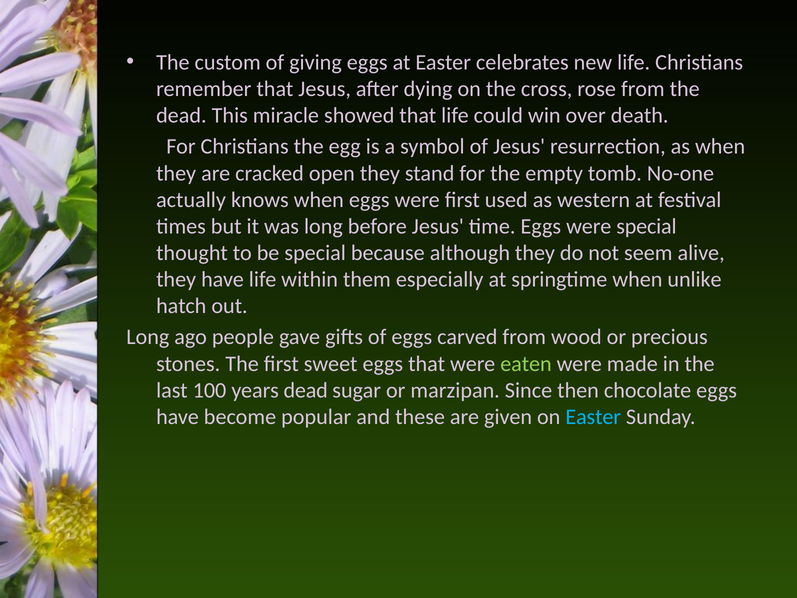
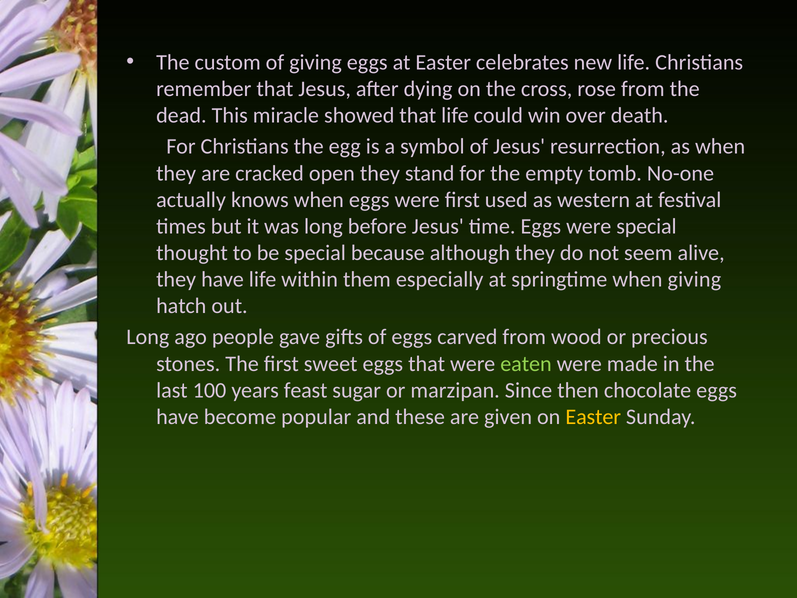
when unlike: unlike -> giving (694, 279)
years dead: dead -> feast (306, 390)
Easter colour: light blue -> yellow (593, 417)
